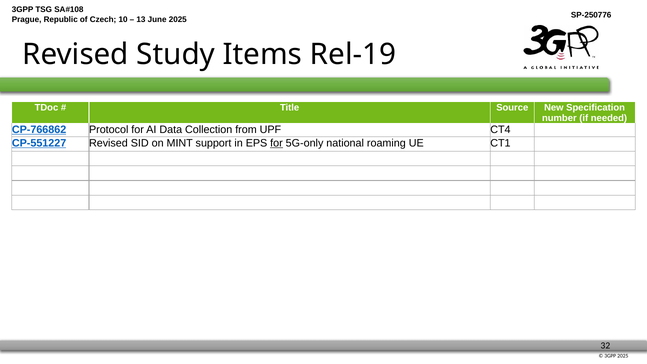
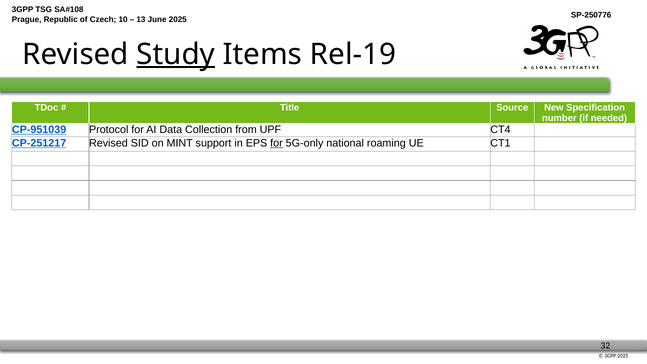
Study underline: none -> present (176, 54)
CP-766862: CP-766862 -> CP-951039 (39, 129)
CP-551227: CP-551227 -> CP-251217 (39, 143)
